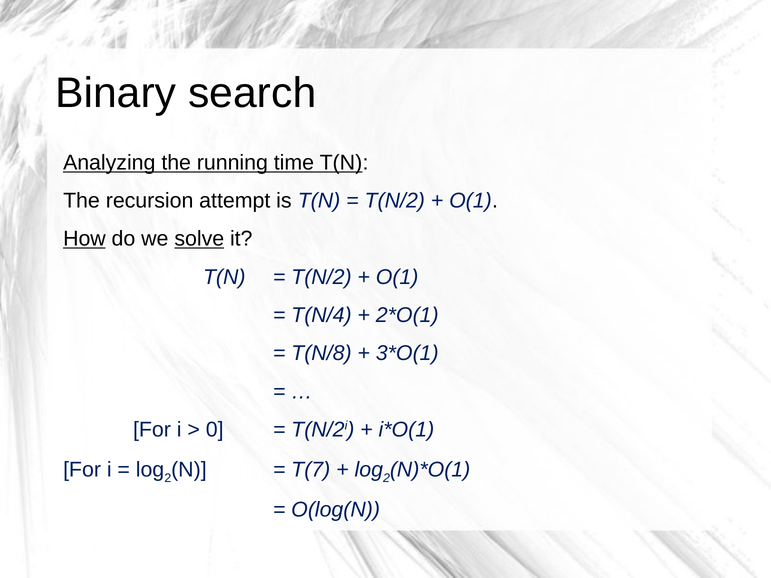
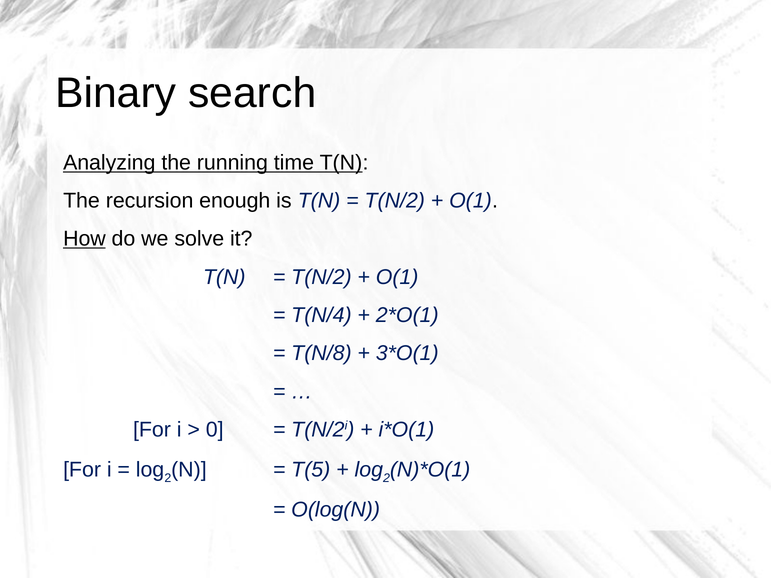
attempt: attempt -> enough (235, 201)
solve underline: present -> none (199, 239)
T(7: T(7 -> T(5 (311, 470)
